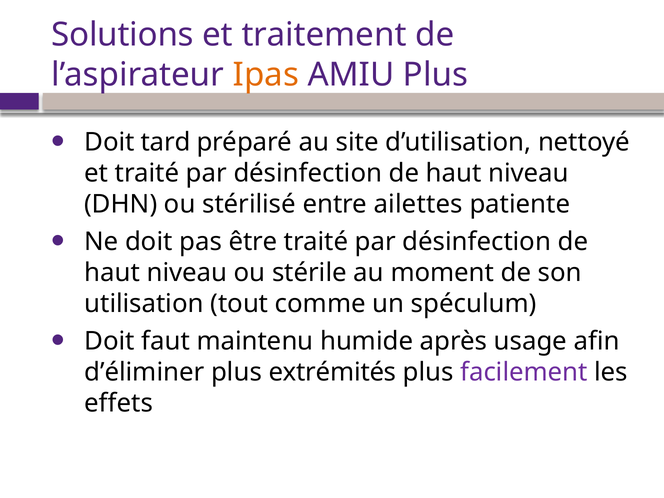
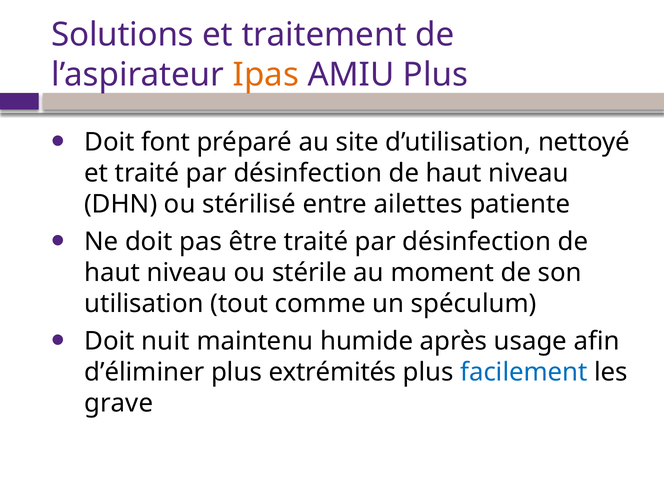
tard: tard -> font (166, 142)
faut: faut -> nuit (165, 341)
facilement colour: purple -> blue (524, 372)
effets: effets -> grave (119, 403)
